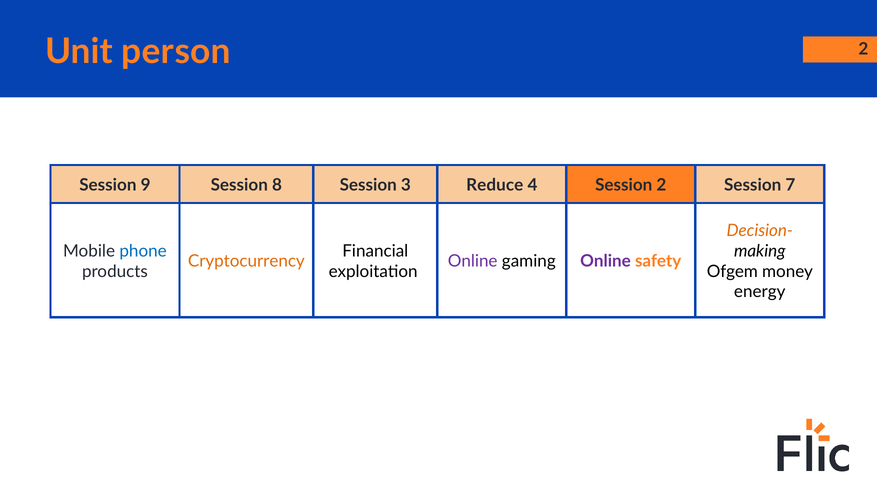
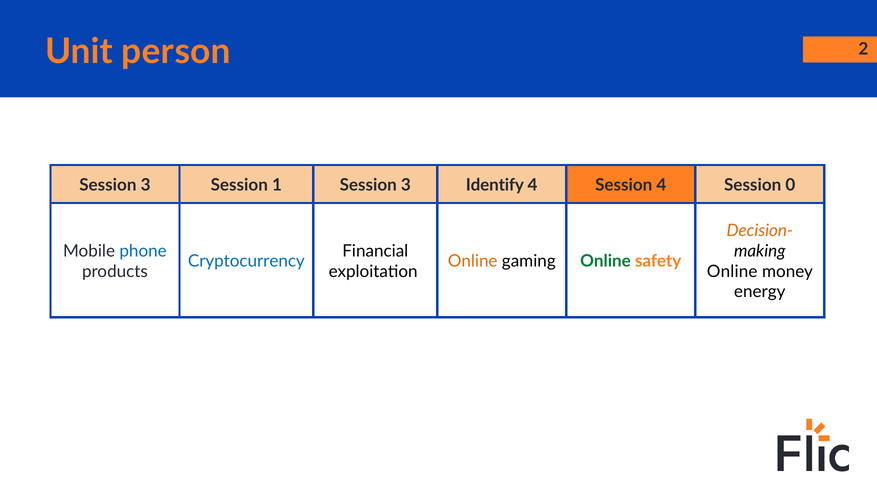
9: 9 -> 3 (146, 185)
8: 8 -> 1 (277, 185)
Reduce: Reduce -> Identify (495, 185)
Session 2: 2 -> 4 (661, 185)
7: 7 -> 0 (790, 185)
Cryptocurrency colour: orange -> blue (246, 261)
Online colour: purple -> orange (473, 261)
Online colour: purple -> green (606, 261)
Ofgem: Ofgem -> Online (732, 272)
